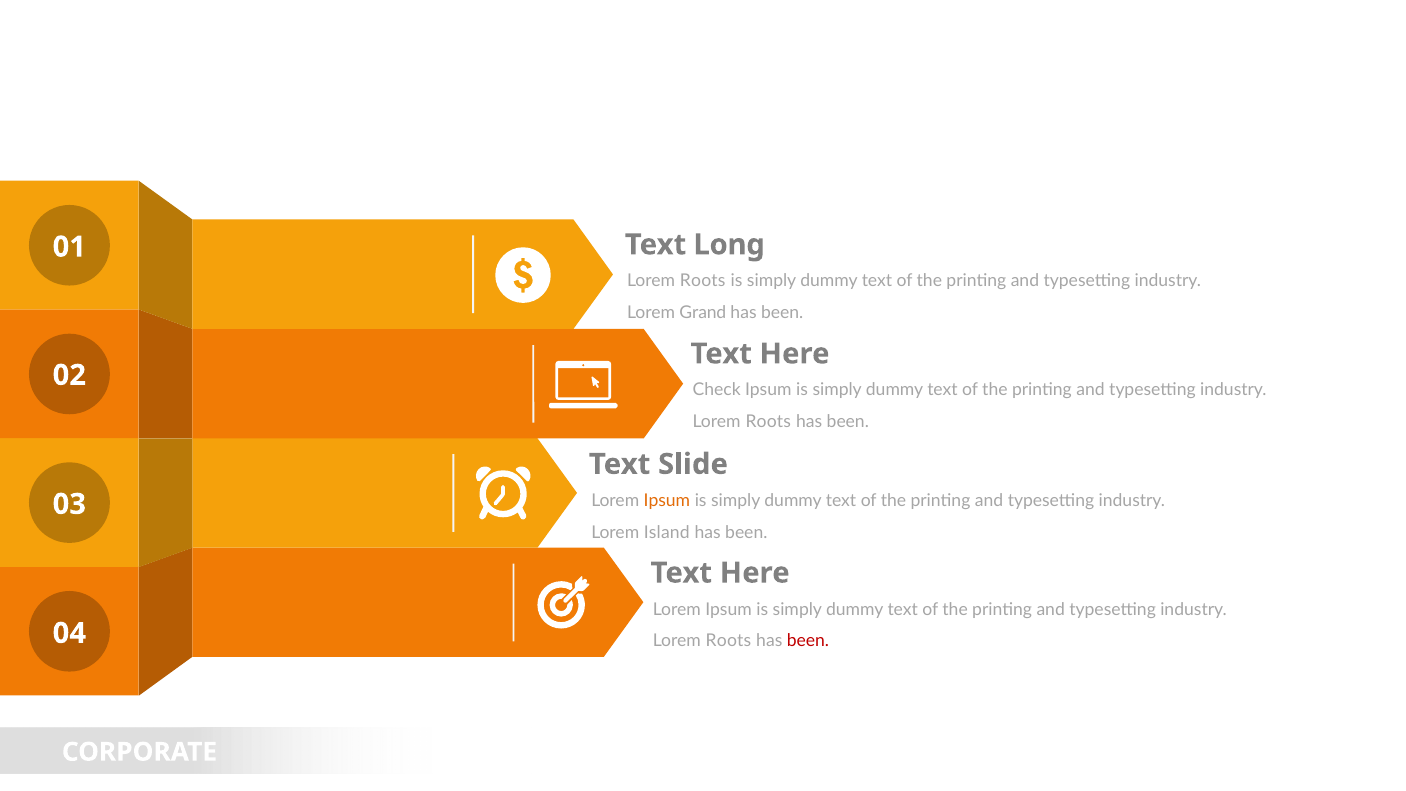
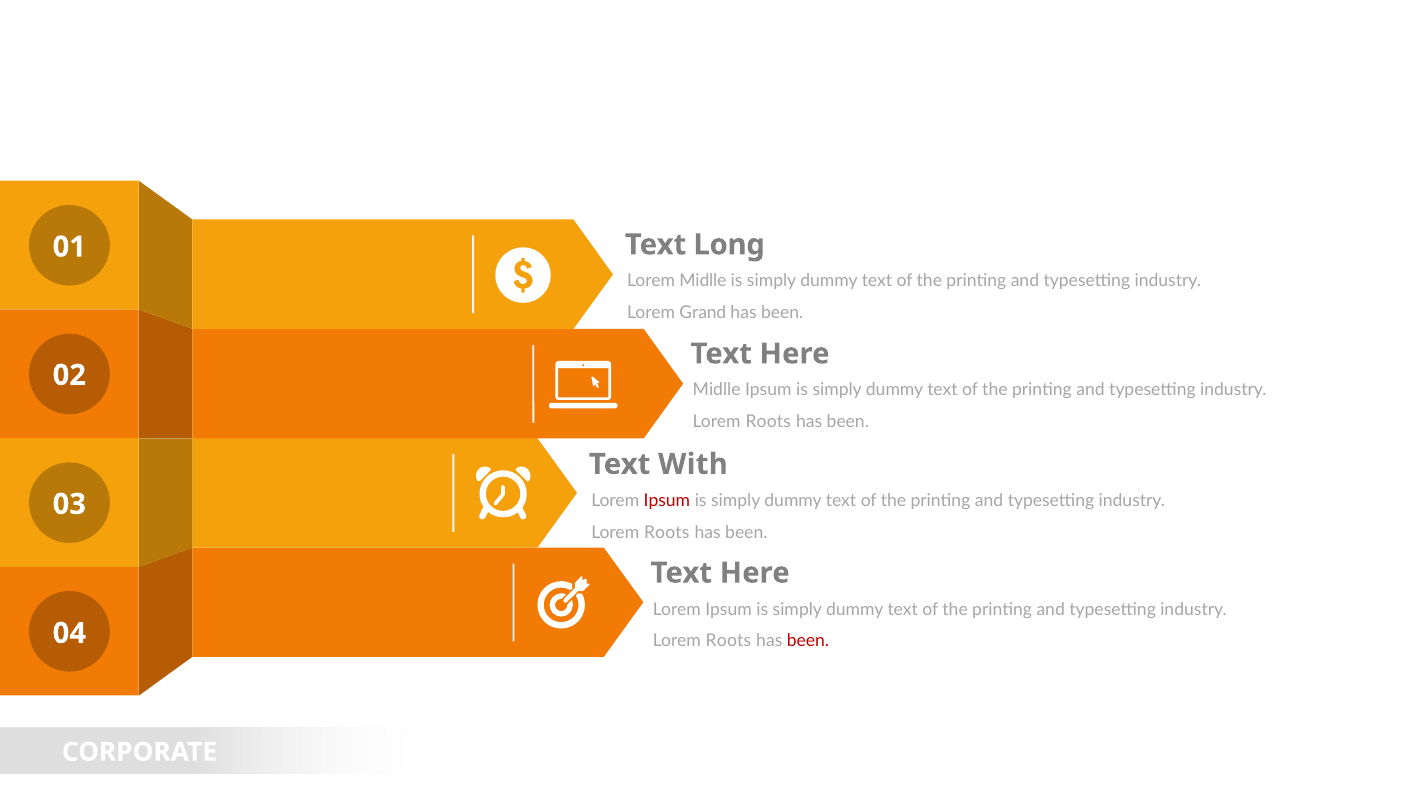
Roots: Roots -> Midlle (703, 281)
Check: Check -> Midlle (717, 390)
Slide: Slide -> With (693, 464)
Ipsum colour: orange -> red (667, 500)
Island: Island -> Roots (667, 532)
